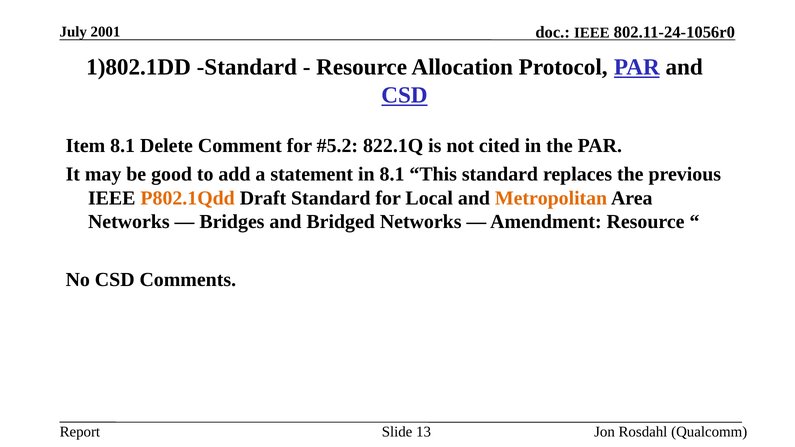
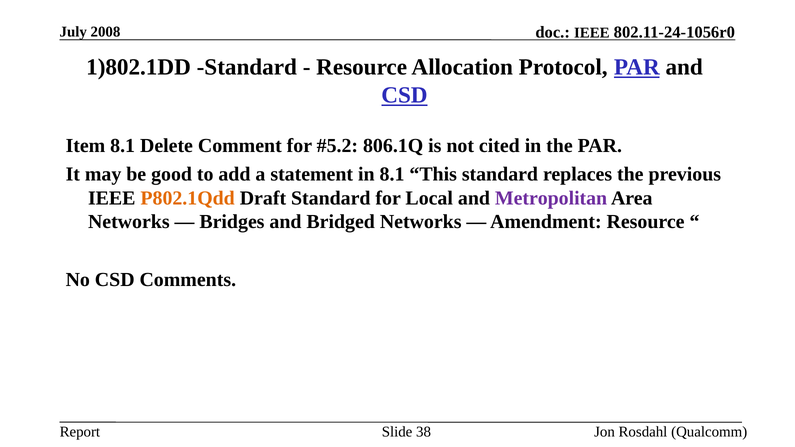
2001: 2001 -> 2008 (105, 32)
822.1Q: 822.1Q -> 806.1Q (393, 146)
Metropolitan colour: orange -> purple (551, 198)
13: 13 -> 38 (424, 432)
